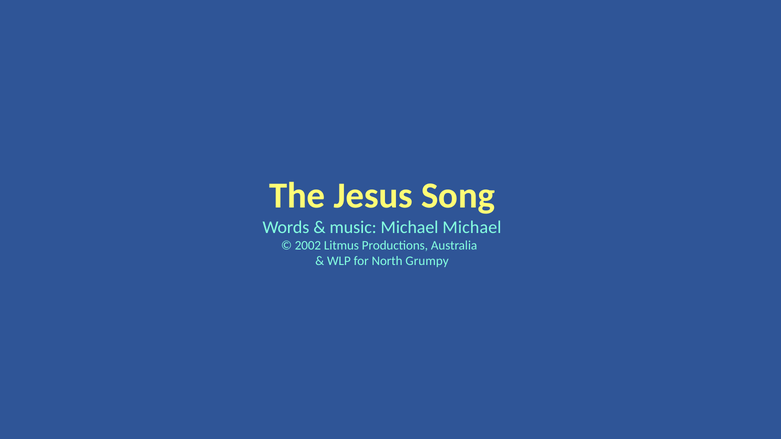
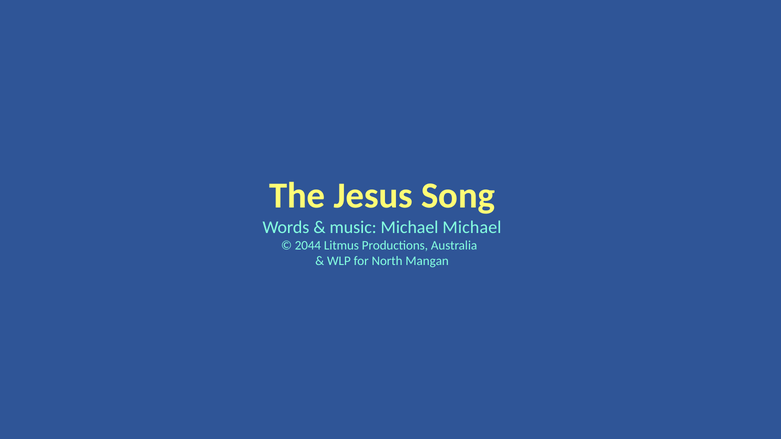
2002: 2002 -> 2044 (308, 245)
Grumpy: Grumpy -> Mangan (427, 261)
